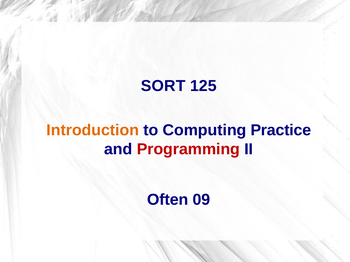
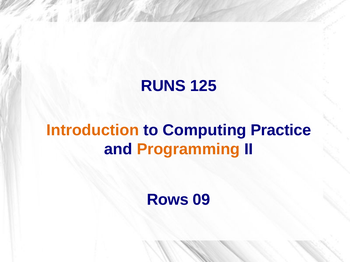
SORT: SORT -> RUNS (163, 86)
Programming colour: red -> orange (188, 149)
Often: Often -> Rows (168, 200)
